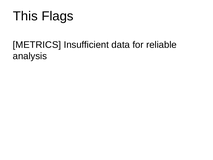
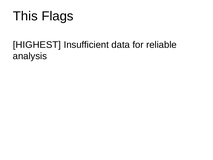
METRICS: METRICS -> HIGHEST (37, 45)
